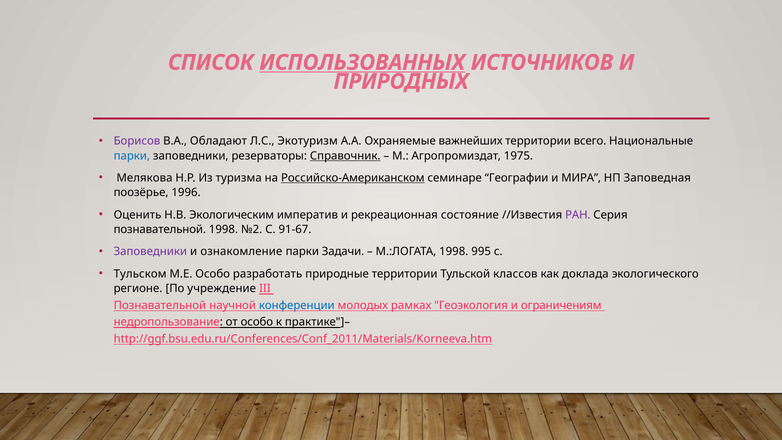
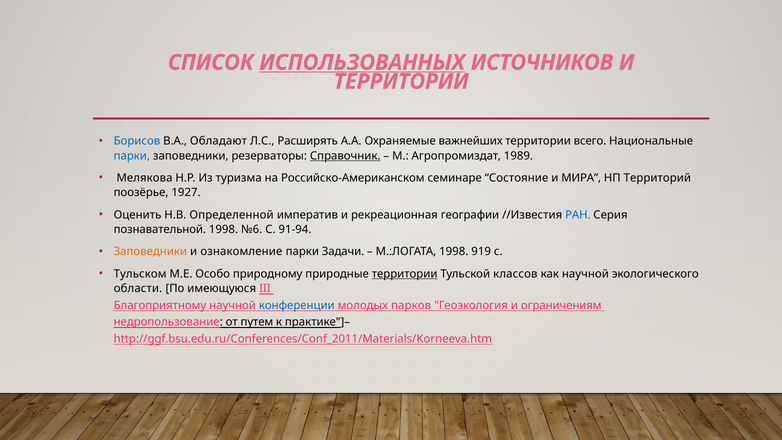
ПРИРОДНЫХ: ПРИРОДНЫХ -> ТЕРРИТОРИИ (401, 82)
Борисов colour: purple -> blue (137, 141)
Экотуризм: Экотуризм -> Расширять (308, 141)
1975: 1975 -> 1989 (518, 156)
Российско-Американском underline: present -> none (353, 178)
Географии: Географии -> Состояние (517, 178)
Заповедная: Заповедная -> Территорий (657, 178)
1996: 1996 -> 1927 (186, 193)
Экологическим: Экологическим -> Определенной (232, 215)
состояние: состояние -> географии (470, 215)
РАН colour: purple -> blue (578, 215)
№2: №2 -> №6 (252, 229)
91-67: 91-67 -> 91-94 (295, 229)
Заповедники colour: purple -> orange (150, 252)
995: 995 -> 919 (481, 252)
разработать: разработать -> природному (268, 274)
территории underline: none -> present (405, 274)
как доклада: доклада -> научной (585, 274)
регионе: регионе -> области (138, 289)
учреждение: учреждение -> имеющуюся (222, 289)
Познавательной: Познавательной -> Благоприятному (160, 305)
рамках: рамках -> парков (411, 305)
от особо: особо -> путем (257, 322)
